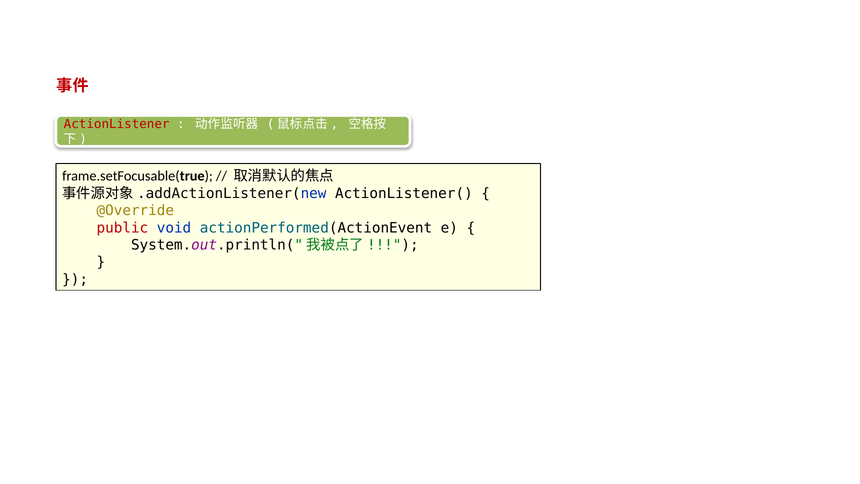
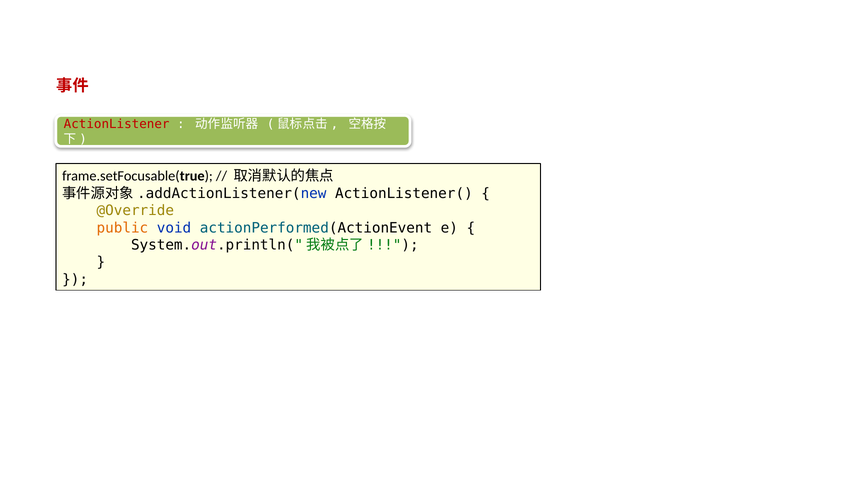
public colour: red -> orange (122, 228)
